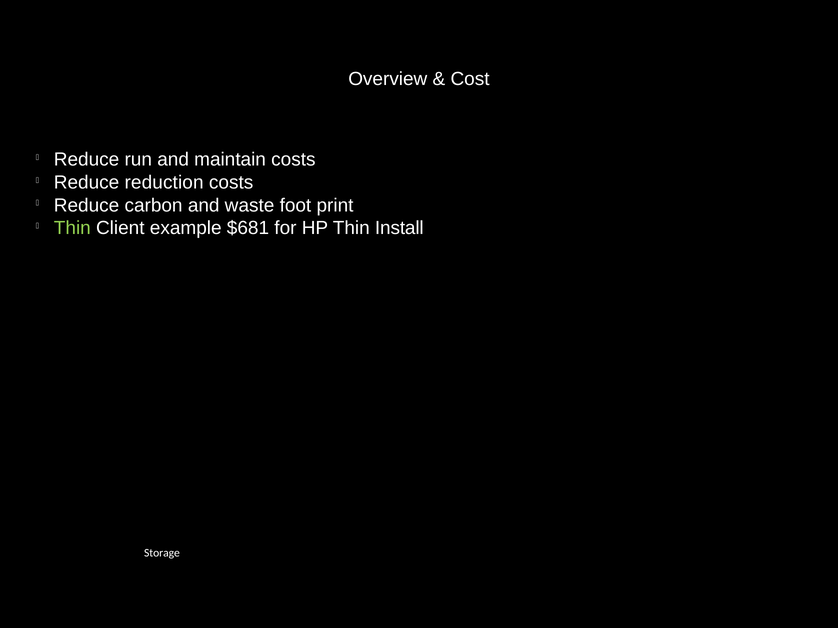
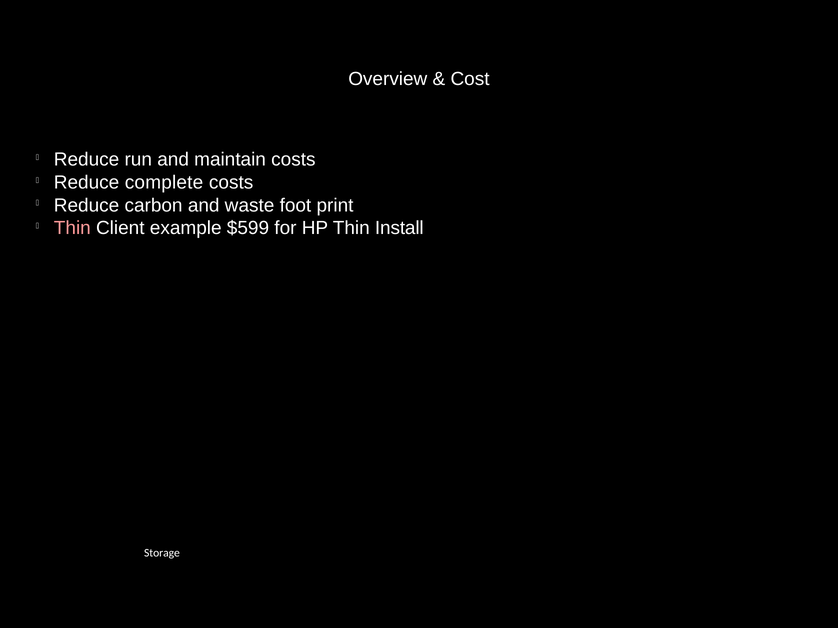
Reduce reduction: reduction -> complete (164, 183)
Thin colour: light green -> pink (72, 228)
$681: $681 -> $599 (248, 228)
